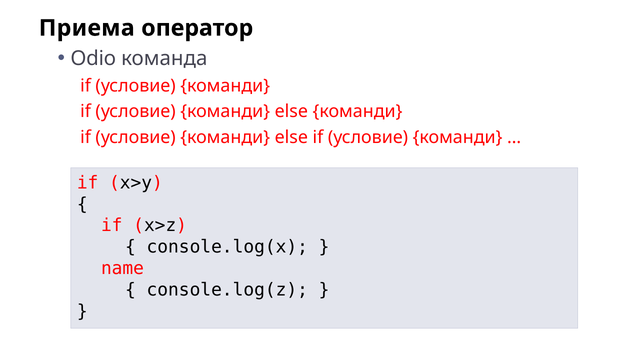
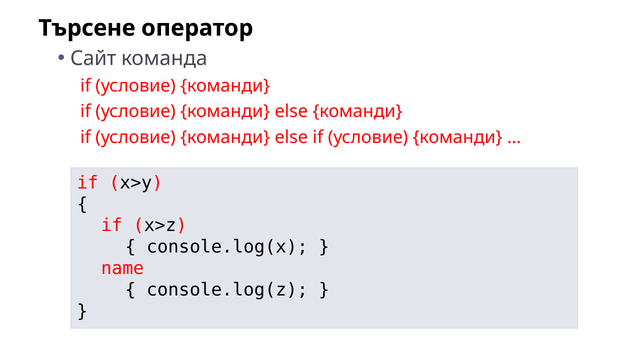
Приема: Приема -> Търсене (87, 28)
Odio: Odio -> Сайт (93, 58)
